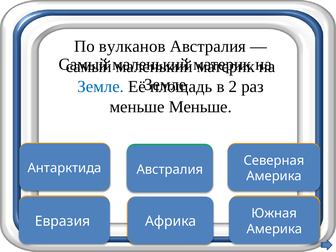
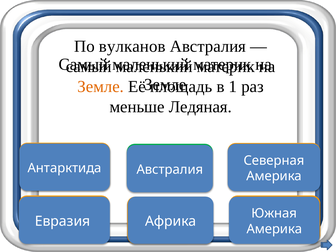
Земле colour: blue -> orange (101, 87)
2: 2 -> 1 (233, 87)
меньше Меньше: Меньше -> Ледяная (200, 107)
